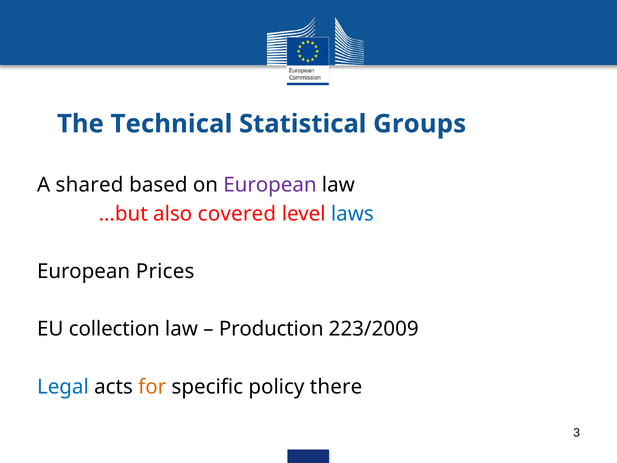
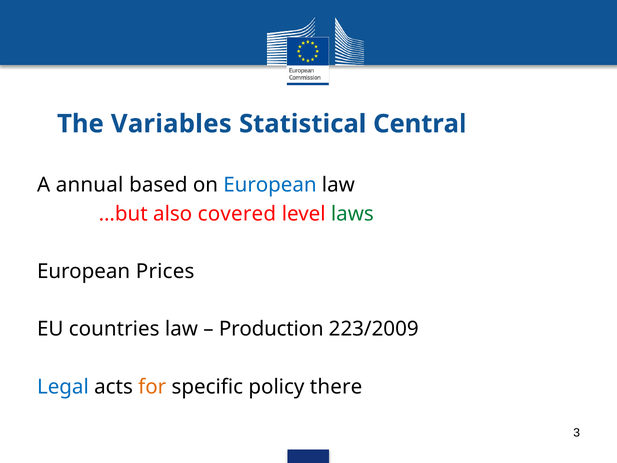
Technical: Technical -> Variables (171, 124)
Groups: Groups -> Central (420, 124)
shared: shared -> annual (90, 185)
European colour: purple -> blue (270, 185)
laws colour: blue -> green (352, 214)
collection: collection -> countries (114, 329)
